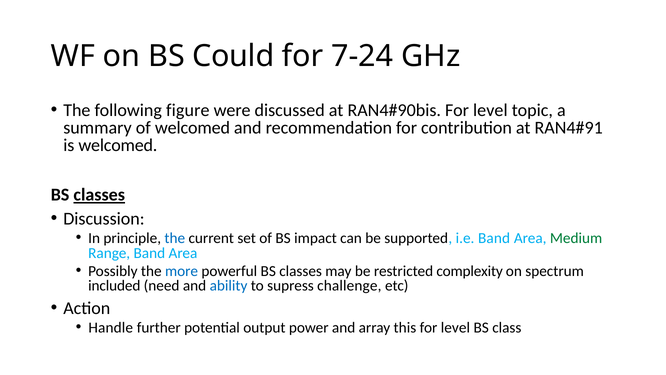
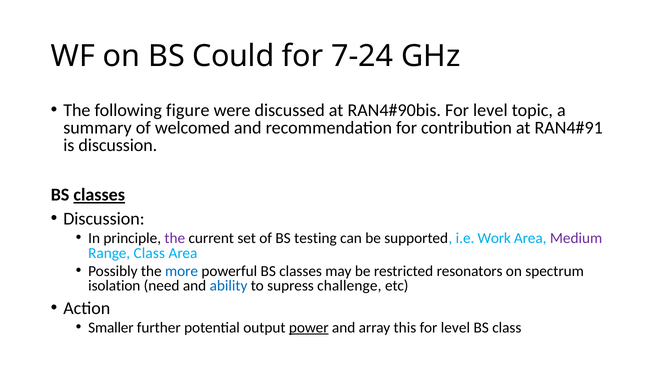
is welcomed: welcomed -> discussion (118, 145)
the colour: blue -> purple (175, 238)
impact: impact -> testing (315, 238)
i.e Band: Band -> Work (494, 238)
Medium colour: green -> purple (576, 238)
Range Band: Band -> Class (149, 253)
complexity: complexity -> resonators (470, 271)
included: included -> isolation (114, 286)
Handle: Handle -> Smaller (111, 327)
power underline: none -> present (309, 327)
